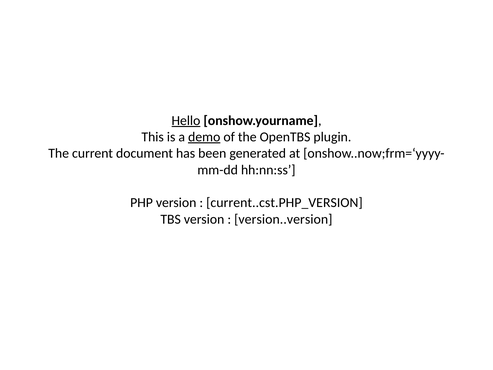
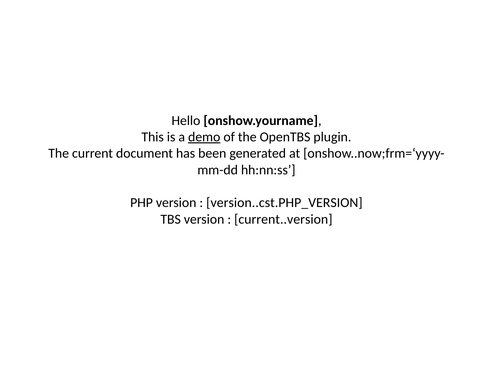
Hello underline: present -> none (186, 120)
current..cst.PHP_VERSION: current..cst.PHP_VERSION -> version..cst.PHP_VERSION (284, 203)
version..version: version..version -> current..version (283, 219)
